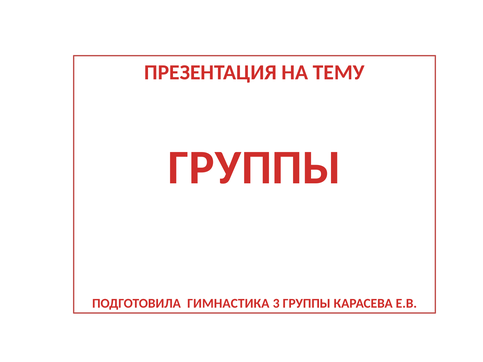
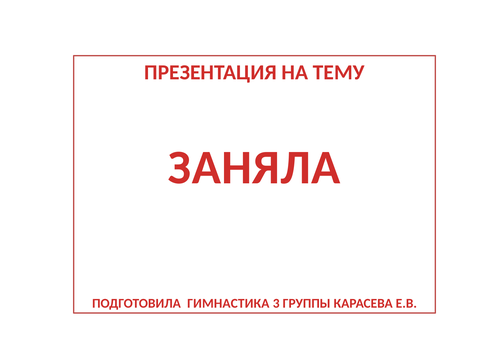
ГРУППЫ: ГРУППЫ -> ЗАНЯЛА (254, 168)
